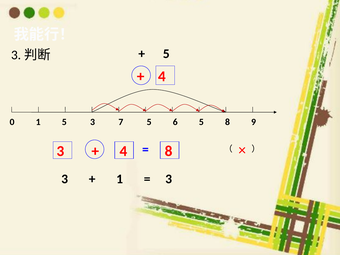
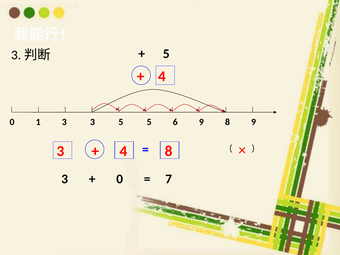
1 5: 5 -> 3 (64, 122)
3 7: 7 -> 5 (121, 122)
6 5: 5 -> 9 (201, 122)
1: 1 -> 0 (120, 179)
3: 3 -> 7 (169, 179)
